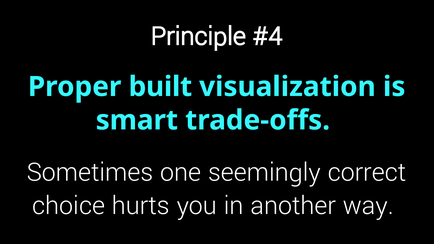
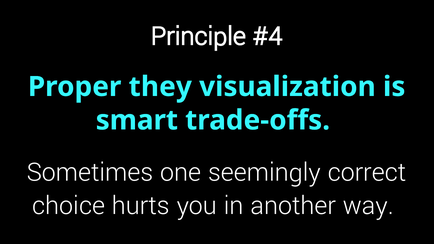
built: built -> they (160, 87)
